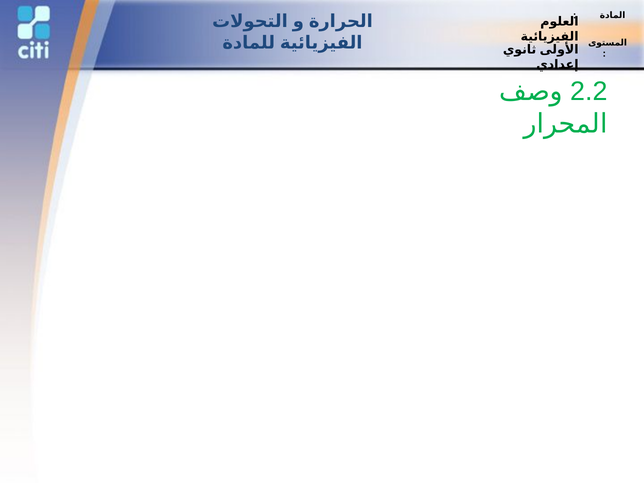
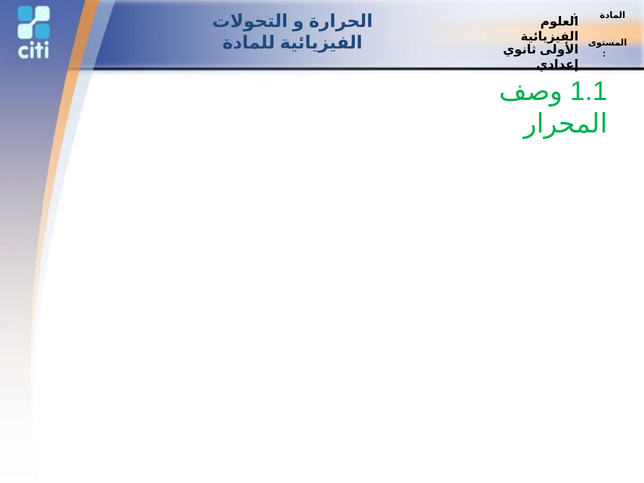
2.2: 2.2 -> 1.1 (589, 92)
